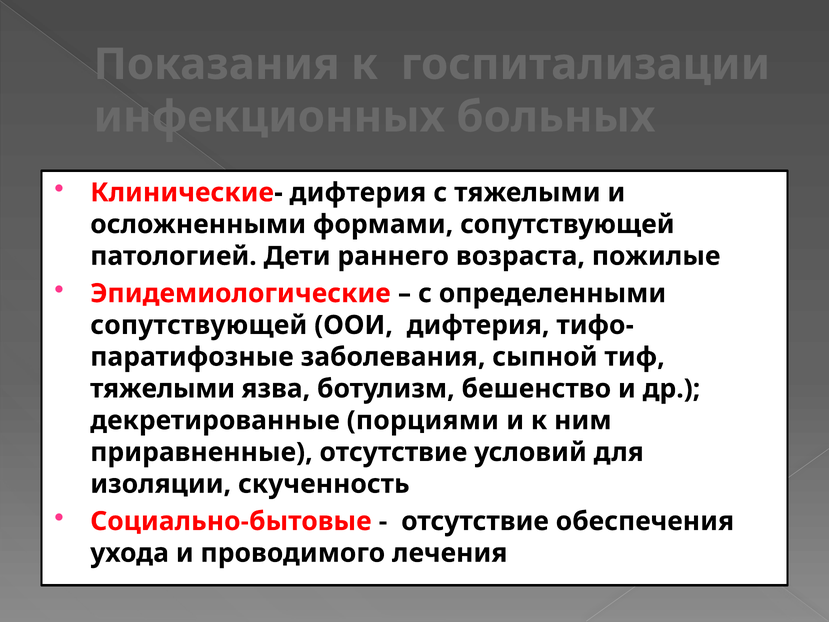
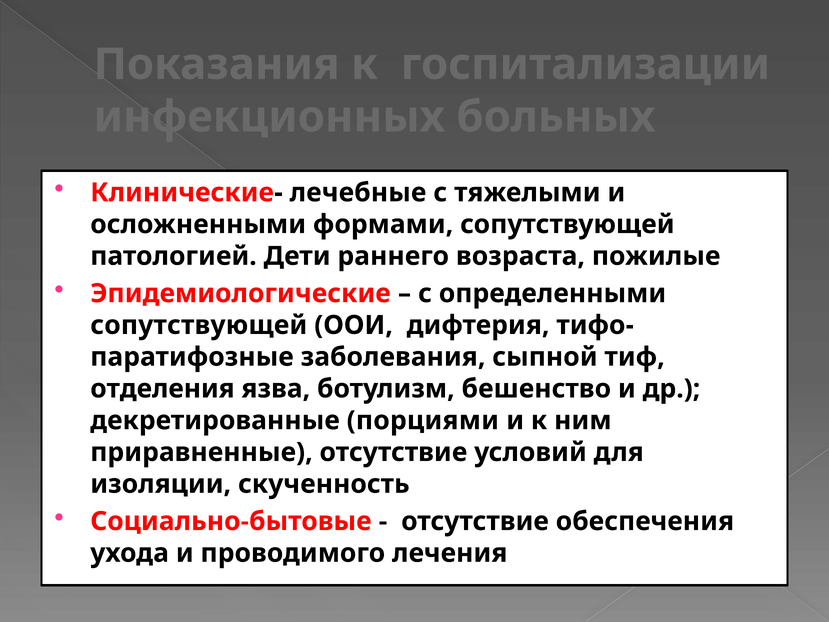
Клинические- дифтерия: дифтерия -> лечебные (358, 193)
тяжелыми: тяжелыми -> отделения (162, 389)
